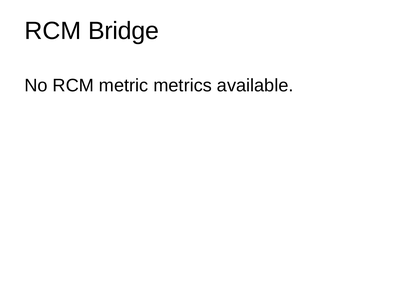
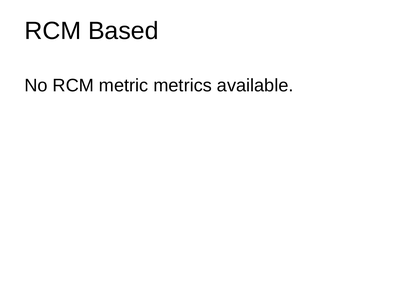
Bridge: Bridge -> Based (123, 31)
